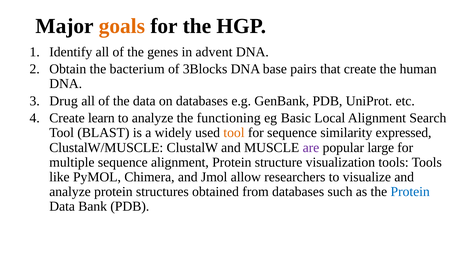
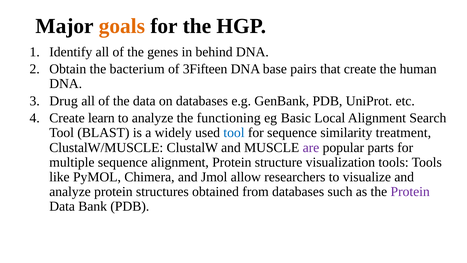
advent: advent -> behind (214, 52)
3Blocks: 3Blocks -> 3Fifteen (205, 69)
tool colour: orange -> blue (234, 133)
expressed: expressed -> treatment (403, 133)
large: large -> parts (381, 147)
Protein colour: blue -> purple (410, 192)
